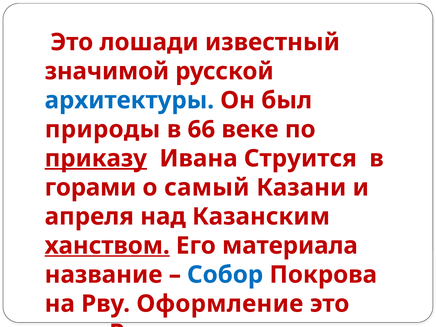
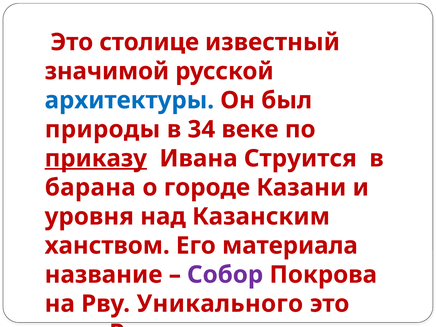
Это лошади: лошади -> столице (149, 42)
66: 66 -> 34 (201, 129)
горами: горами -> барана (90, 188)
о самый: самый -> городе (207, 188)
апреля: апреля -> уровня (89, 217)
ханством underline: present -> none (107, 246)
Собор colour: blue -> purple (225, 275)
Оформление: Оформление -> Уникального (220, 304)
